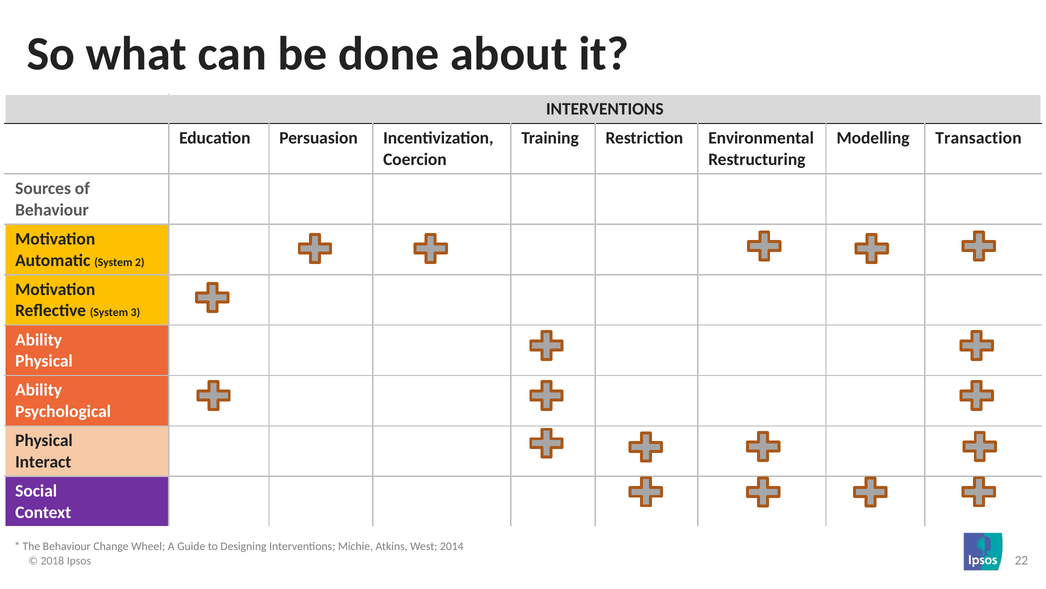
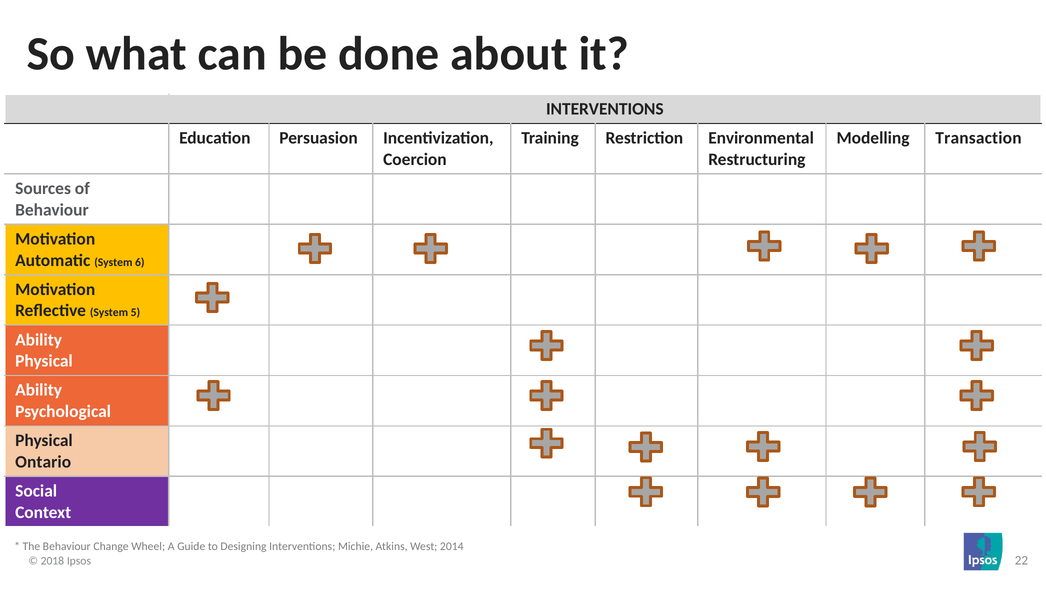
2: 2 -> 6 (140, 262)
3: 3 -> 5 (135, 312)
Interact: Interact -> Ontario (43, 461)
